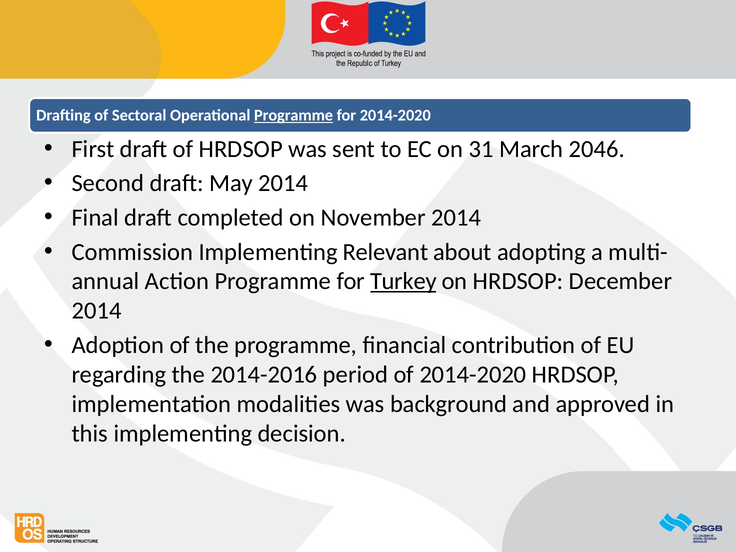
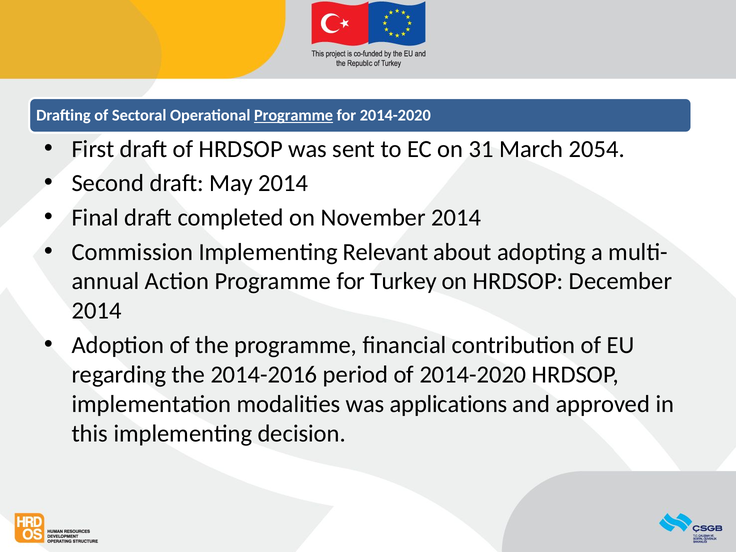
2046: 2046 -> 2054 (597, 149)
Turkey underline: present -> none (403, 281)
background: background -> applications (449, 404)
